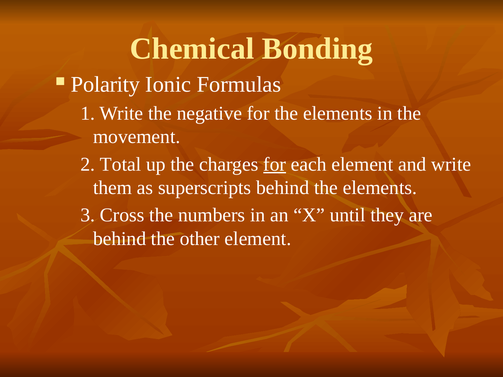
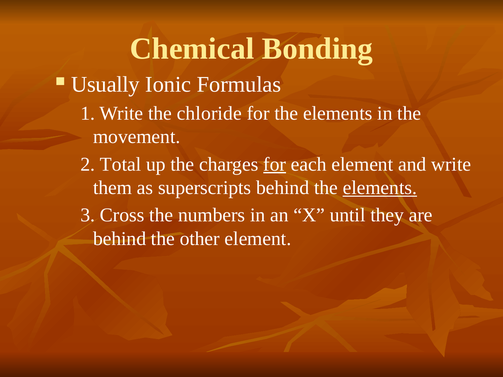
Polarity: Polarity -> Usually (105, 85)
negative: negative -> chloride (209, 113)
elements underline: none -> present (380, 188)
